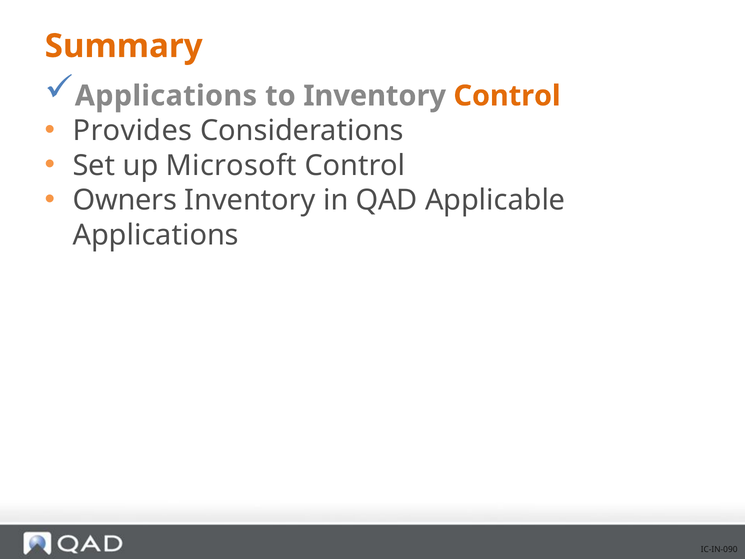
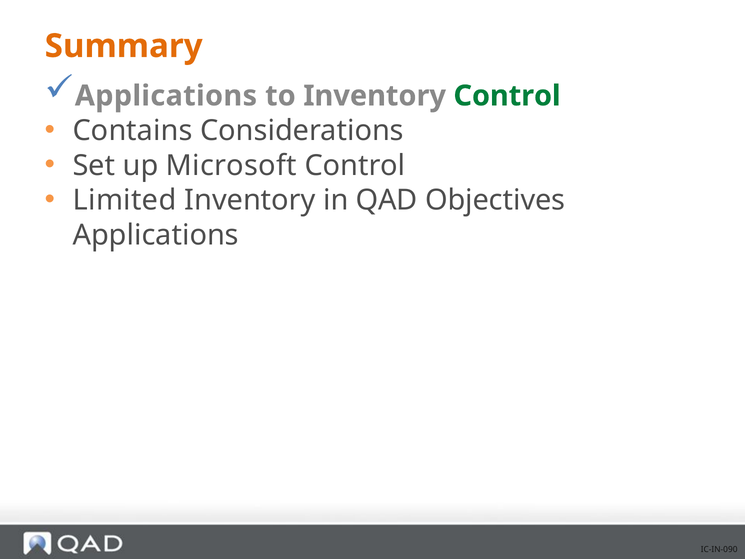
Control colour: orange -> green (507, 96)
Provides: Provides -> Contains (133, 131)
Owners: Owners -> Limited (125, 200)
Applicable: Applicable -> Objectives (495, 200)
